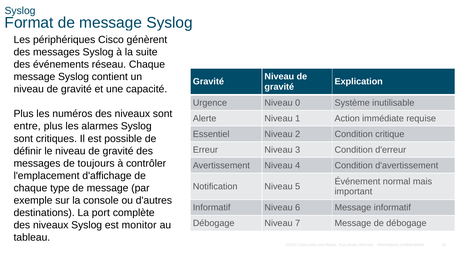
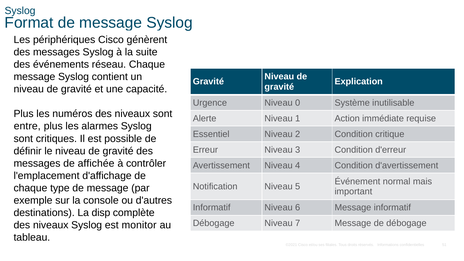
toujours: toujours -> affichée (96, 163)
port: port -> disp (101, 213)
